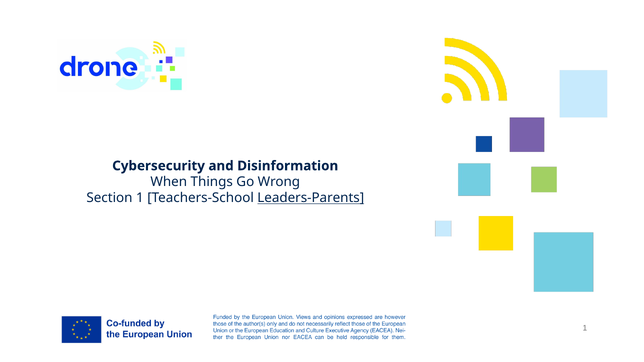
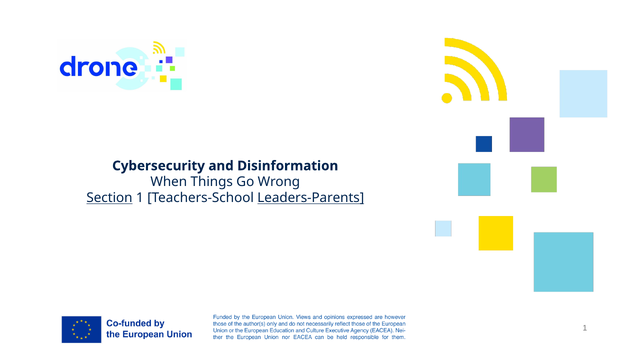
Section underline: none -> present (109, 198)
